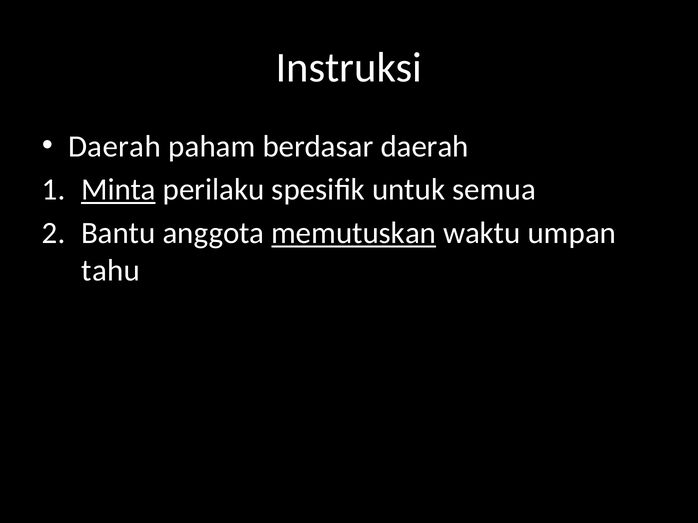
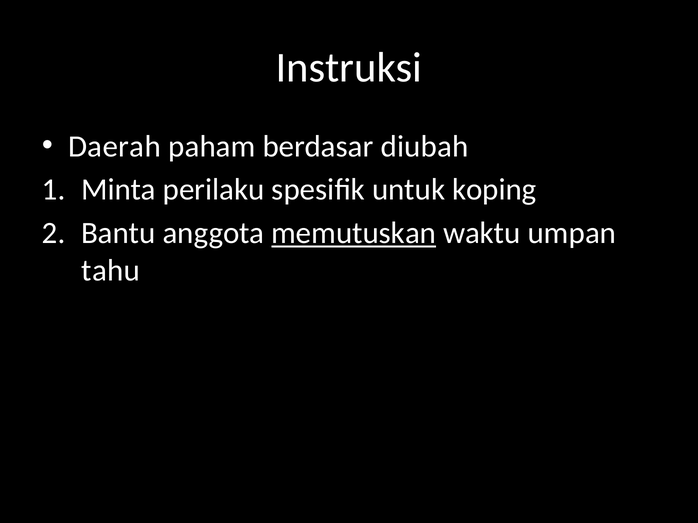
berdasar daerah: daerah -> diubah (425, 146)
Minta underline: present -> none (118, 190)
semua: semua -> koping (494, 190)
